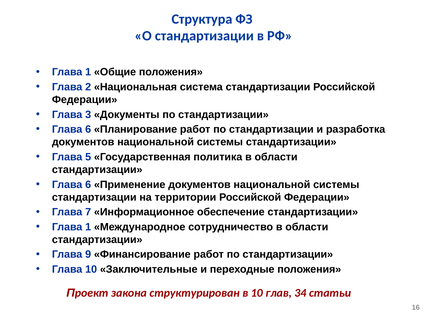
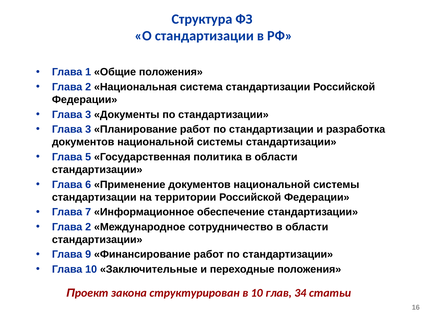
6: 6 -> 3 (88, 129)
1: 1 -> 2 (88, 227)
